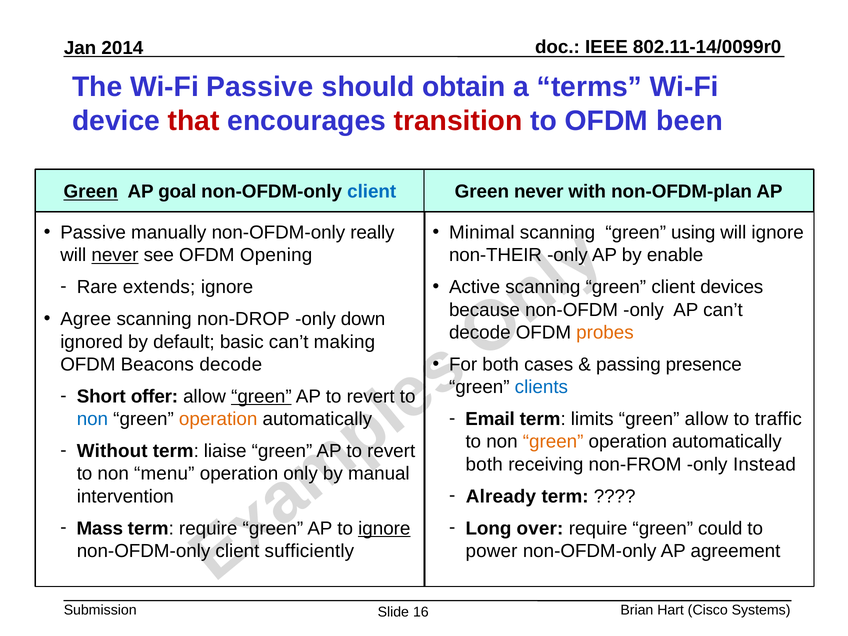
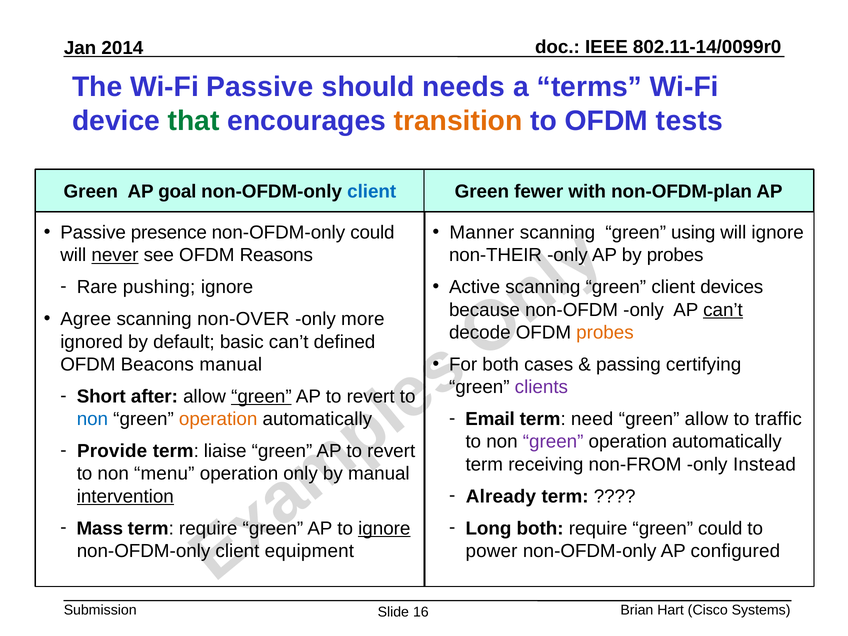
obtain: obtain -> needs (464, 87)
that colour: red -> green (194, 121)
transition colour: red -> orange (458, 121)
been: been -> tests (689, 121)
Green underline: present -> none (91, 192)
Green never: never -> fewer (539, 192)
manually: manually -> presence (169, 233)
non-OFDM-only really: really -> could (372, 233)
Minimal: Minimal -> Manner (482, 233)
Opening: Opening -> Reasons (276, 255)
by enable: enable -> probes (675, 255)
extends: extends -> pushing (159, 287)
can’t underline: none -> present (723, 310)
non-DROP: non-DROP -> non-OVER (243, 319)
down: down -> more (363, 319)
making: making -> defined (345, 342)
presence: presence -> certifying (704, 364)
Beacons decode: decode -> manual (231, 364)
clients colour: blue -> purple (541, 387)
offer: offer -> after (154, 396)
limits: limits -> need (592, 419)
green colour: orange -> purple (553, 442)
Without: Without -> Provide (112, 451)
both: both -> term (484, 464)
intervention underline: none -> present (125, 496)
Long over: over -> both (540, 528)
sufficiently: sufficiently -> equipment (309, 551)
agreement: agreement -> configured (735, 551)
